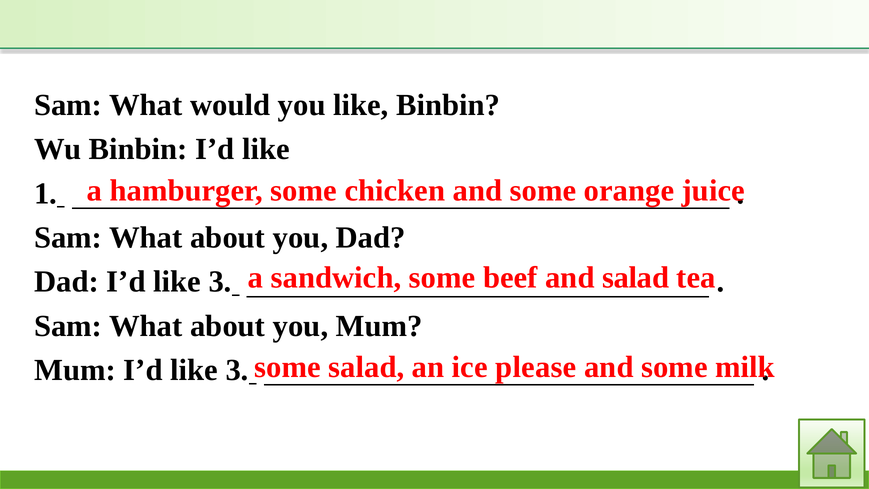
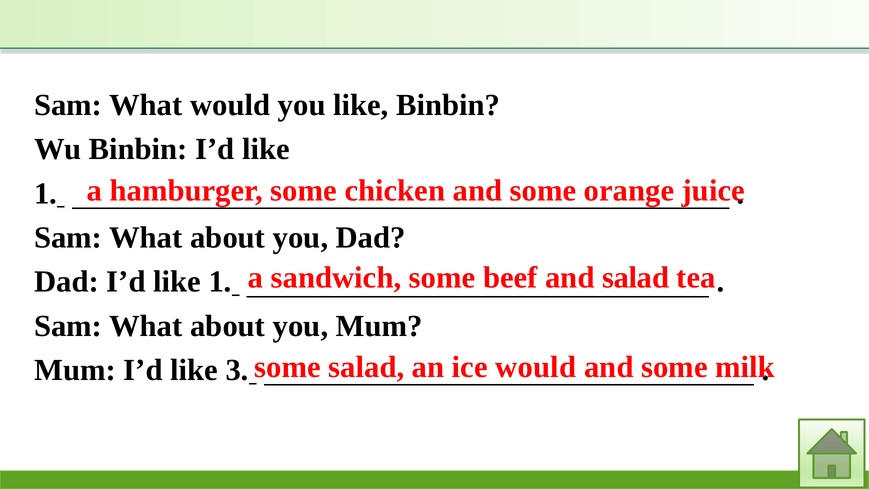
Dad I’d like 3: 3 -> 1 (220, 282)
ice please: please -> would (536, 367)
